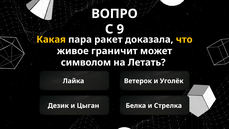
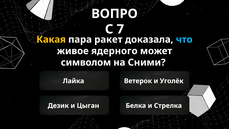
9: 9 -> 7 (120, 29)
что colour: yellow -> light blue (184, 39)
граничит: граничит -> ядерного (114, 51)
Летать: Летать -> Сними (147, 62)
